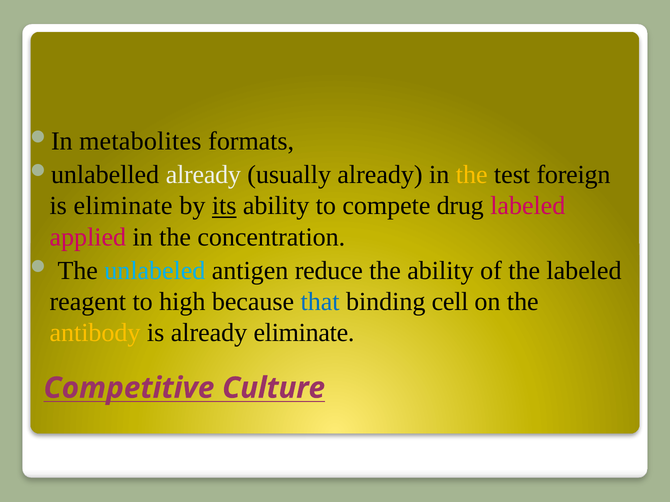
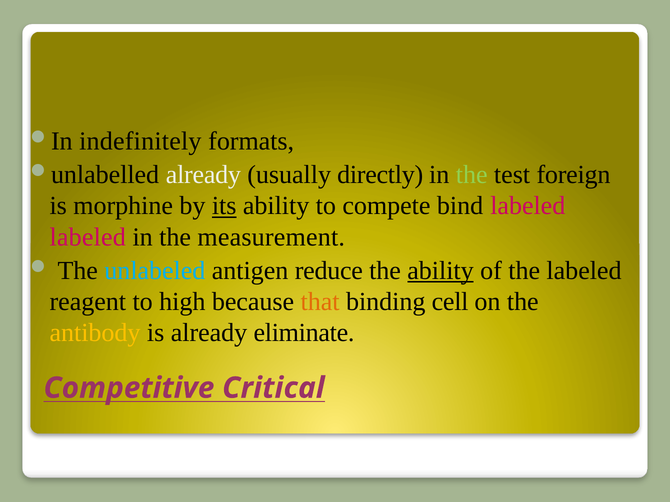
metabolites: metabolites -> indefinitely (140, 141)
usually already: already -> directly (380, 175)
the colour: yellow -> light green (472, 175)
is eliminate: eliminate -> morphine (123, 206)
drug: drug -> bind (460, 206)
applied: applied -> labeled (88, 237)
concentration: concentration -> measurement (271, 237)
ability underline: none -> present (440, 271)
that colour: blue -> orange (320, 302)
Culture: Culture -> Critical (273, 388)
